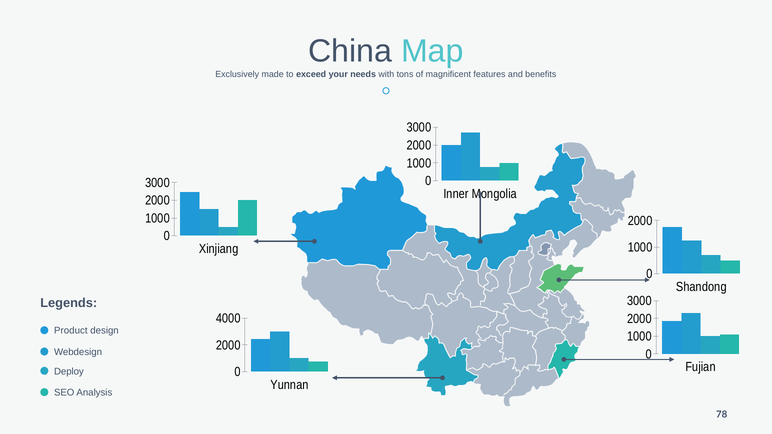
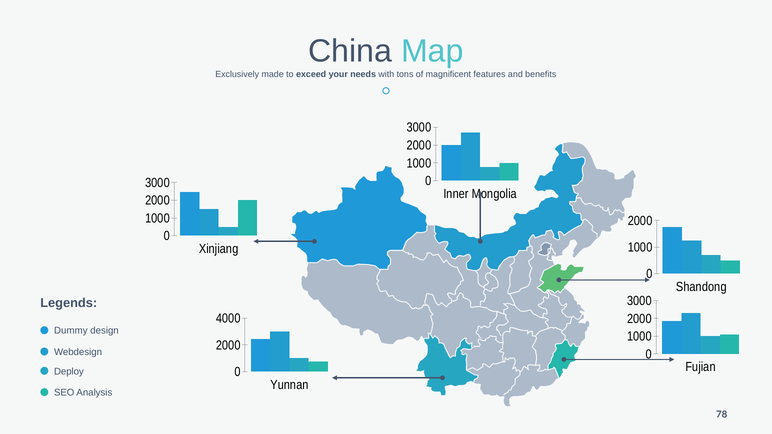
Product: Product -> Dummy (71, 331)
